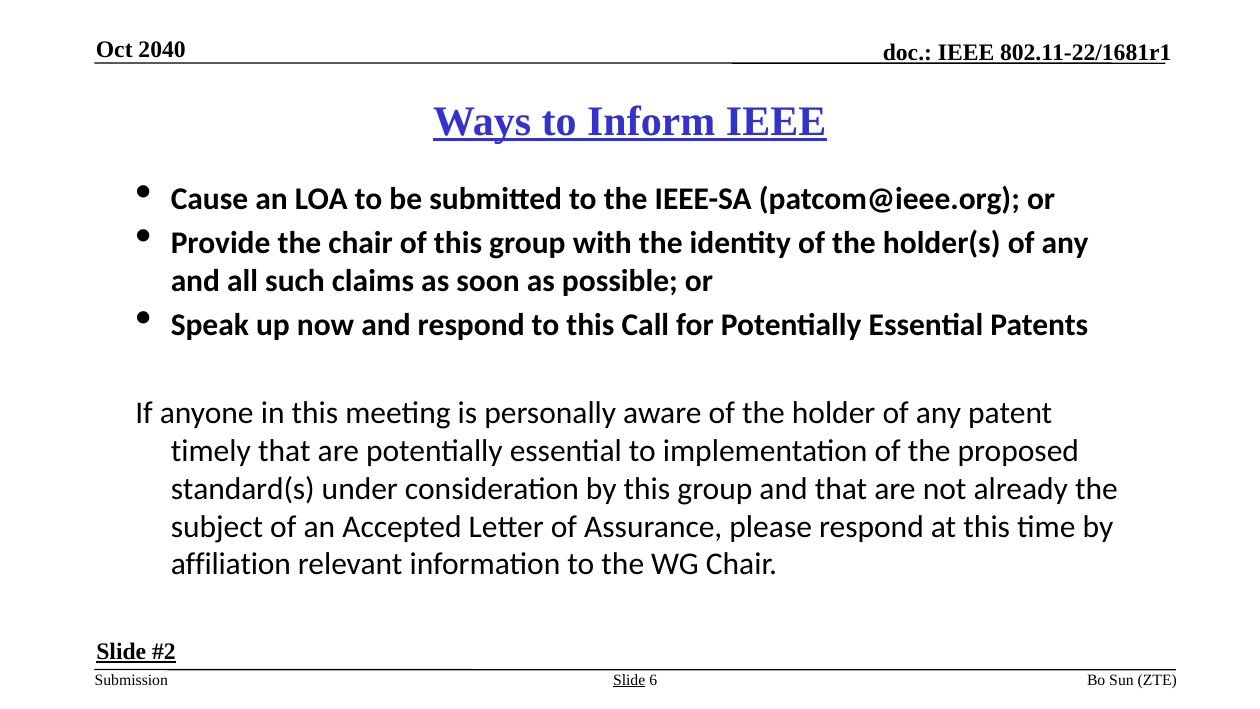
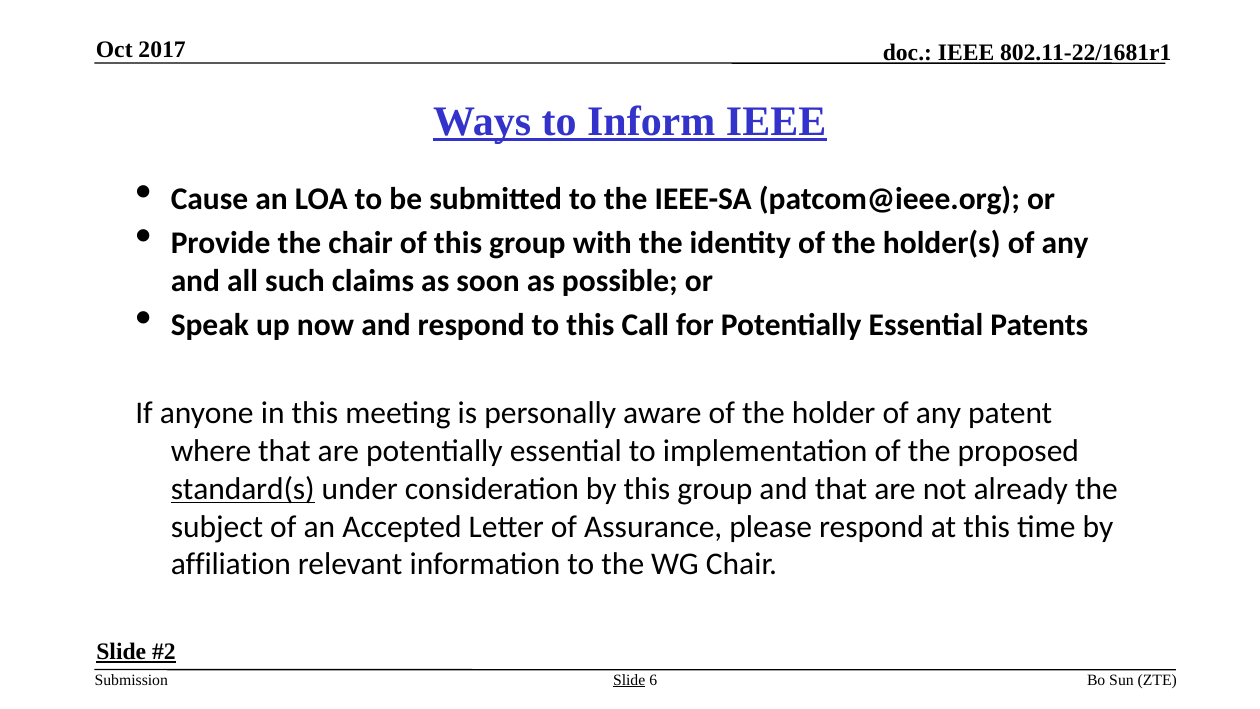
2040: 2040 -> 2017 (162, 50)
timely: timely -> where (211, 451)
standard(s underline: none -> present (243, 489)
